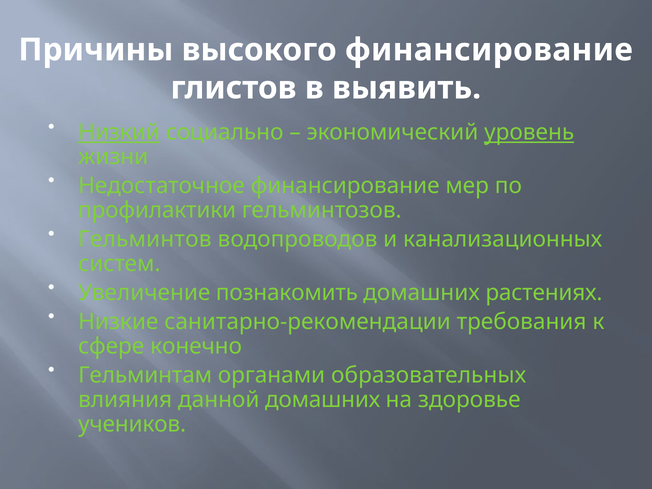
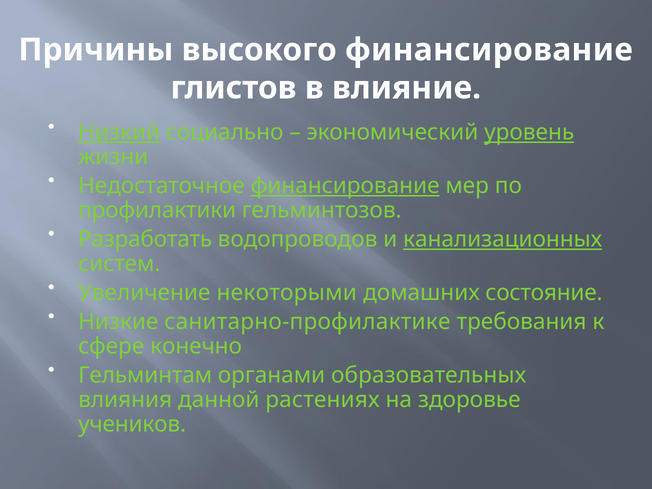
выявить: выявить -> влияние (407, 88)
финансирование underline: none -> present (345, 186)
Гельминтов: Гельминтов -> Разработать (145, 239)
канализационных underline: none -> present (503, 239)
познакомить: познакомить -> некоторыми (287, 293)
растениях: растениях -> состояние (544, 293)
санитарно-рекомендации: санитарно-рекомендации -> санитарно-профилактике (307, 322)
данной домашних: домашних -> растениях (322, 400)
